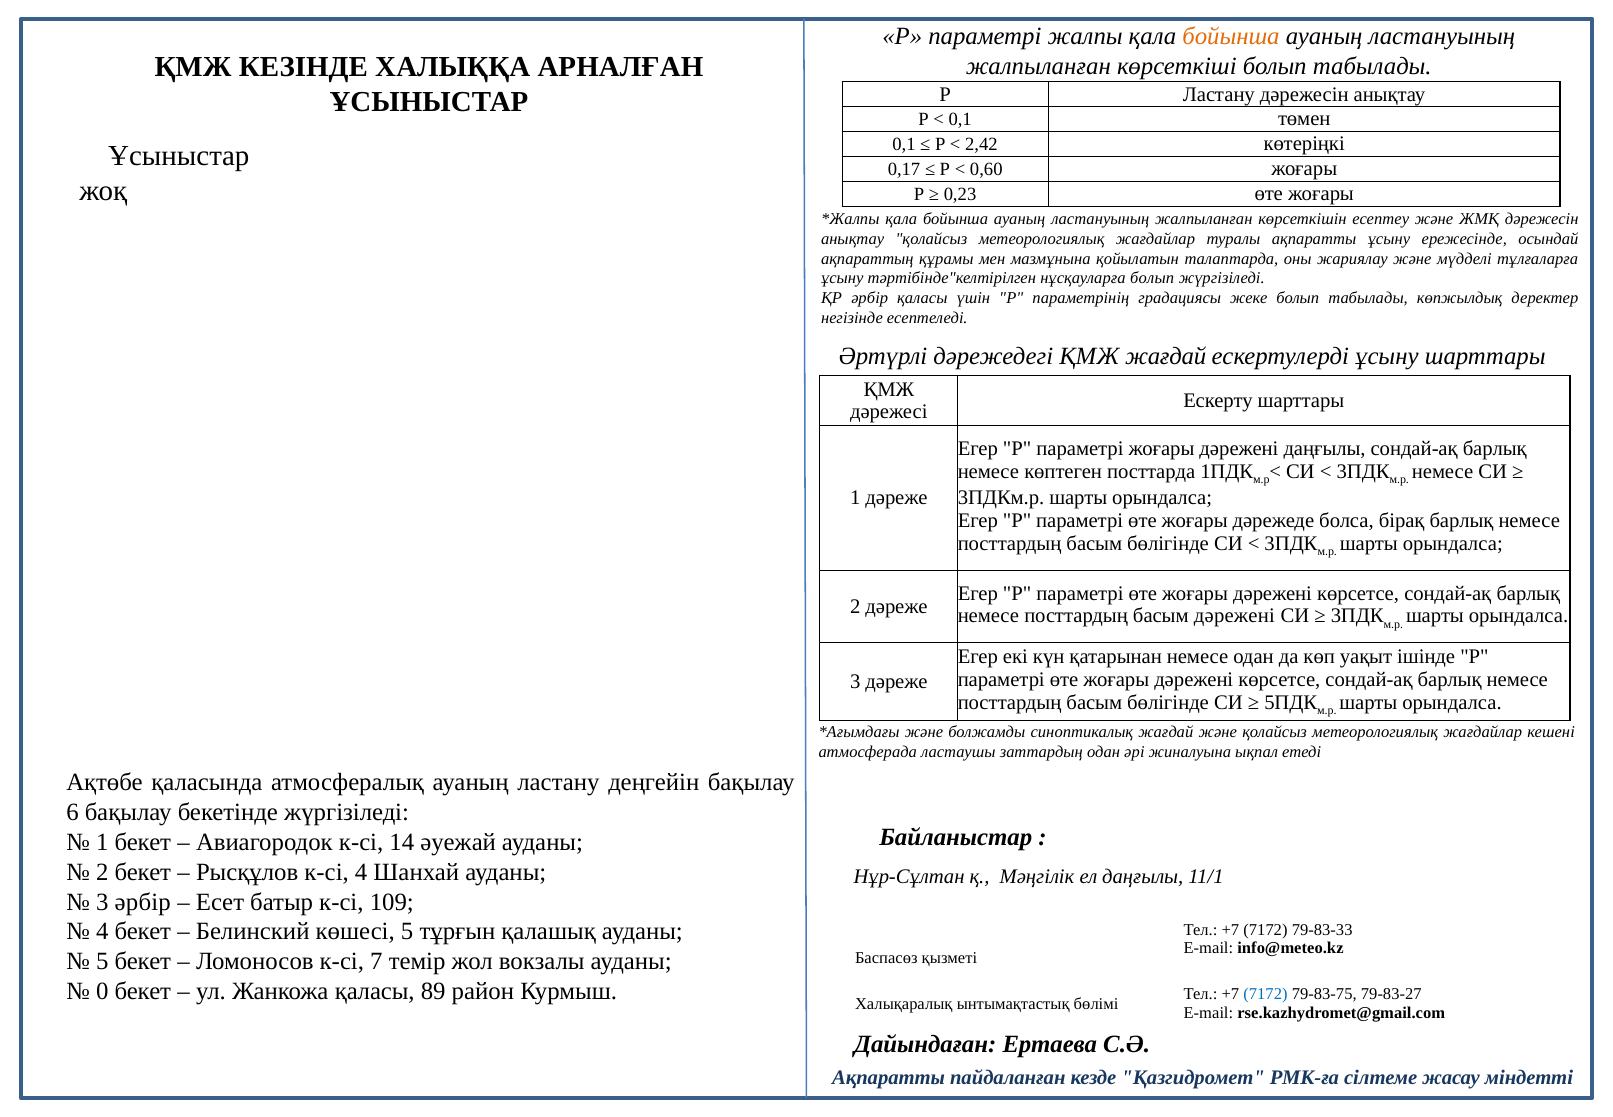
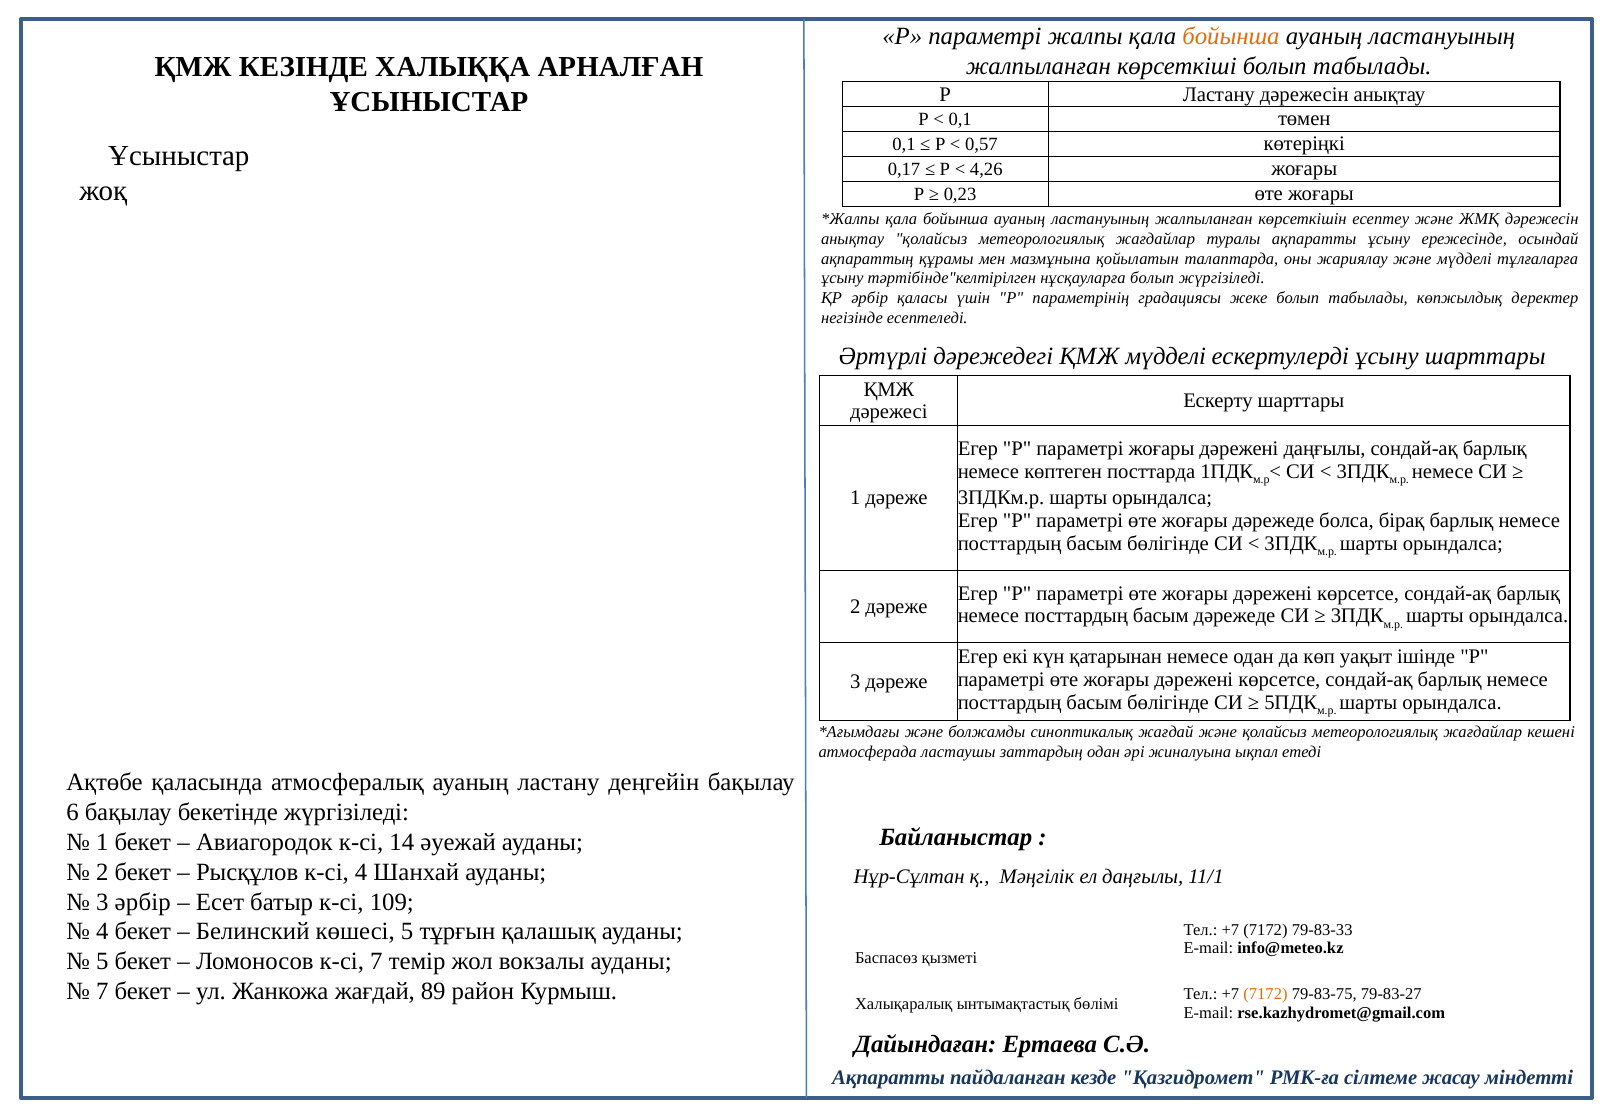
2,42: 2,42 -> 0,57 (981, 144)
0,60: 0,60 -> 4,26 (986, 169)
ҚМЖ жағдай: жағдай -> мүдделі (1166, 356)
басым дәрежені: дәрежені -> дәрежеде (1235, 616)
0: 0 -> 7 (102, 991)
Жанкожа қаласы: қаласы -> жағдай (375, 991)
7172 colour: blue -> orange (1265, 994)
